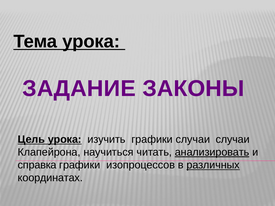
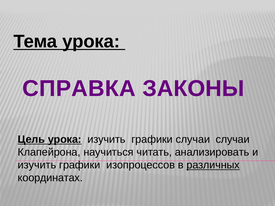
ЗАДАНИЕ: ЗАДАНИЕ -> СПРАВКА (79, 89)
анализировать underline: present -> none (212, 152)
справка: справка -> изучить (37, 165)
